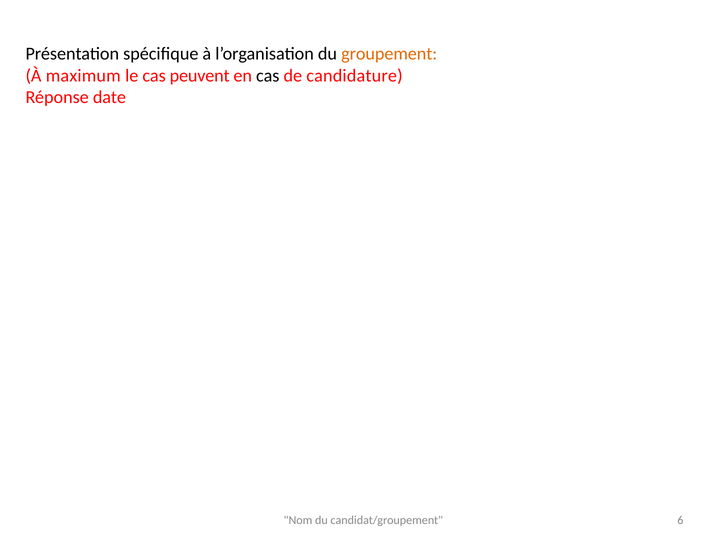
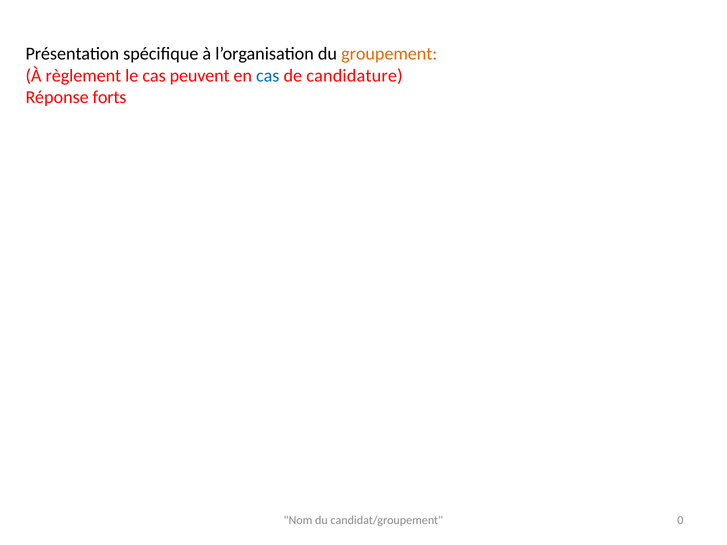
maximum: maximum -> règlement (83, 76)
cas colour: black -> blue (268, 76)
date: date -> forts (109, 97)
6: 6 -> 0 (680, 521)
